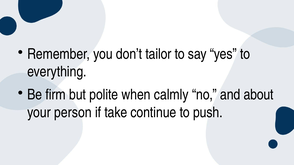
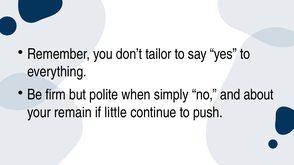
calmly: calmly -> simply (171, 95)
person: person -> remain (73, 113)
take: take -> little (116, 113)
